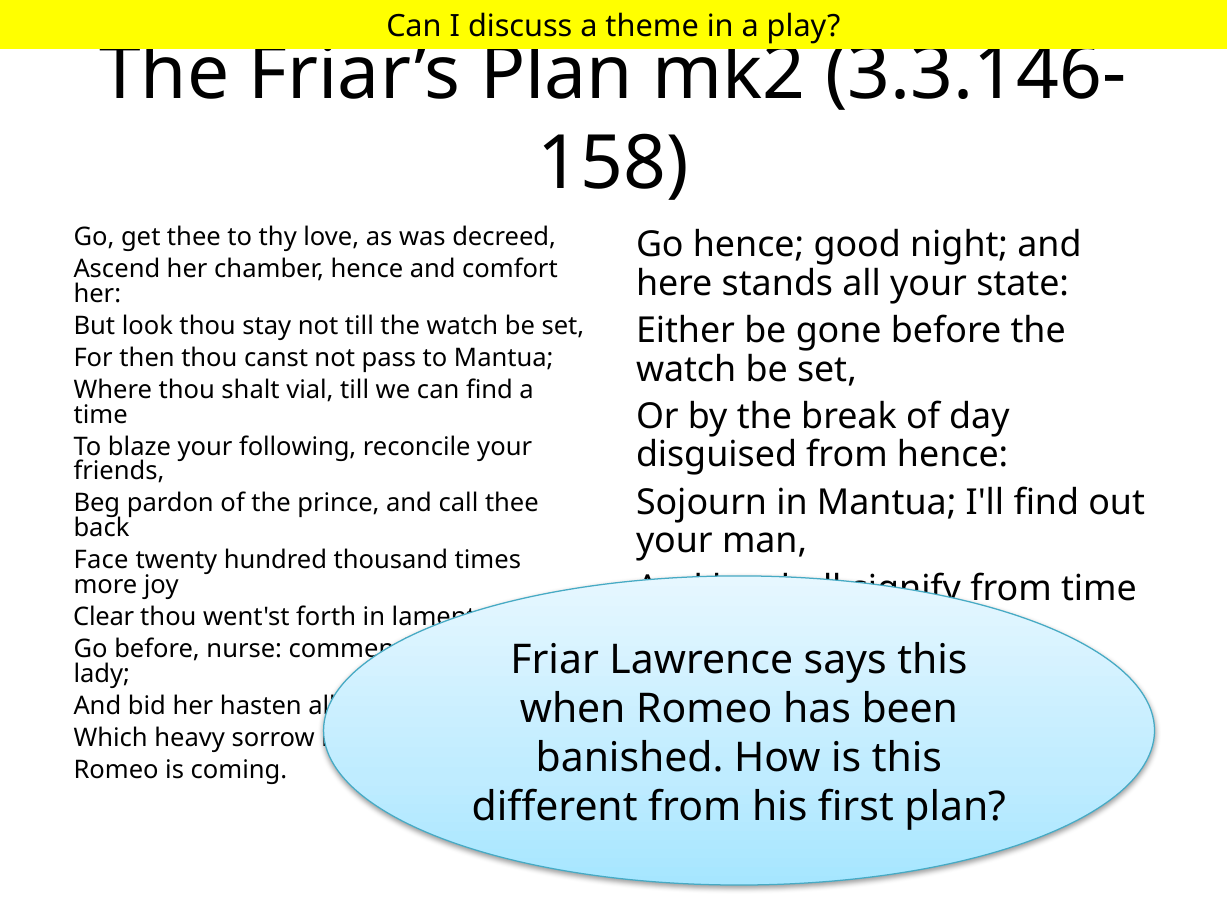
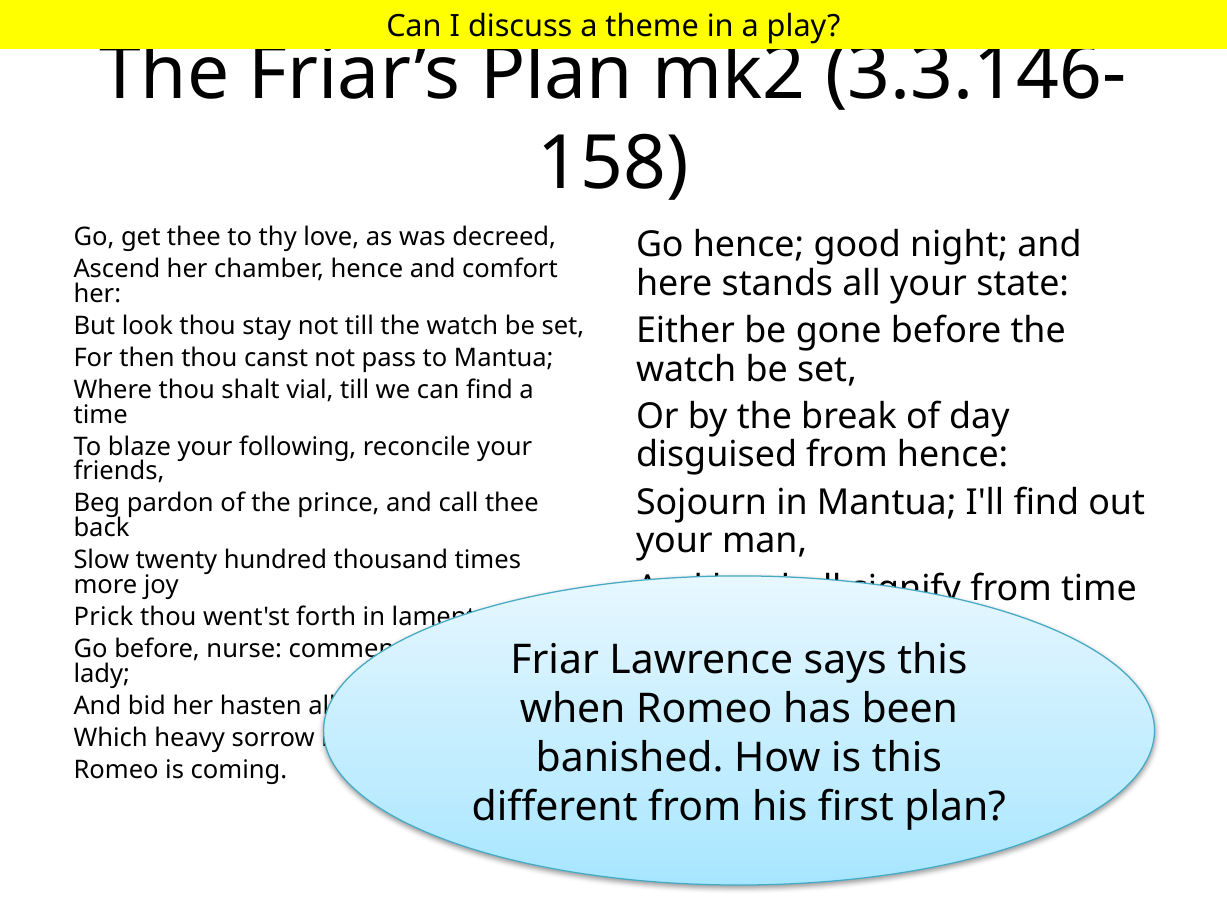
Face: Face -> Slow (101, 560)
Clear: Clear -> Prick (103, 617)
